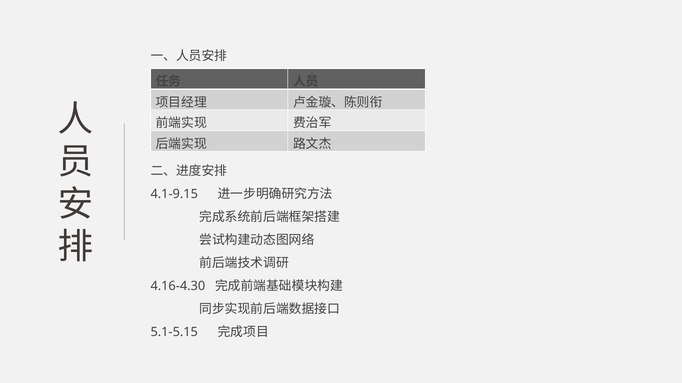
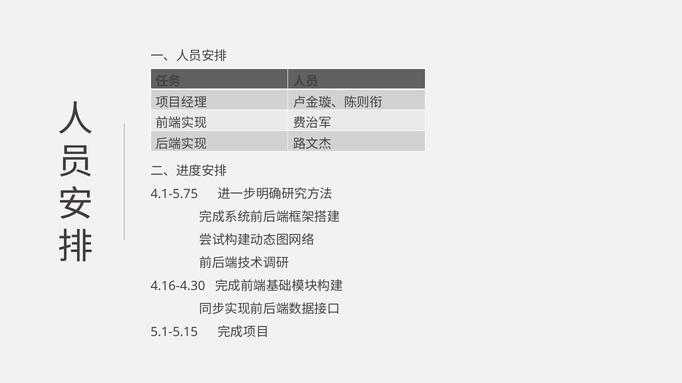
4.1-9.15: 4.1-9.15 -> 4.1-5.75 (174, 194)
